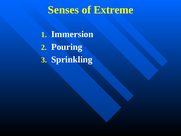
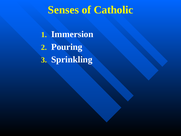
Extreme: Extreme -> Catholic (113, 10)
